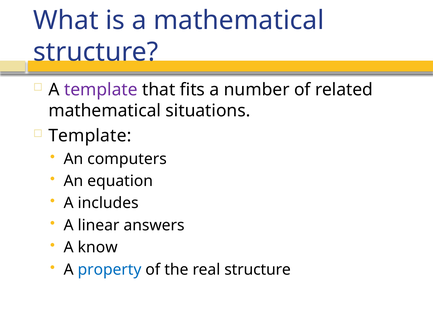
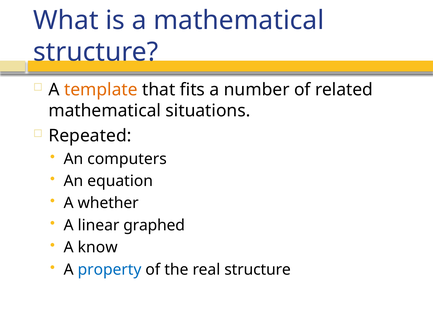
template colour: purple -> orange (101, 90)
Template: Template -> Repeated (90, 136)
includes: includes -> whether (108, 203)
answers: answers -> graphed (154, 225)
